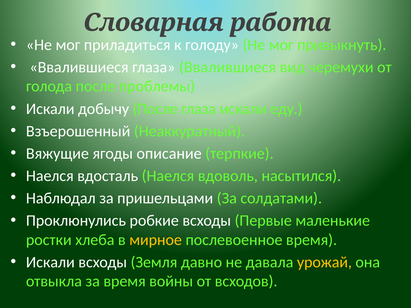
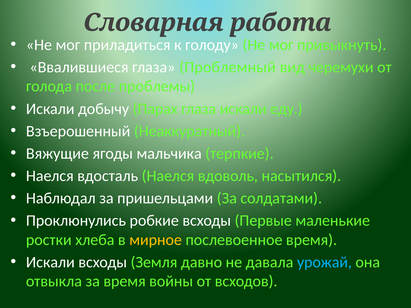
глаза Ввалившиеся: Ввалившиеся -> Проблемный (228, 67)
добычу После: После -> Парах (155, 109)
описание: описание -> мальчика (169, 154)
урожай colour: yellow -> light blue (324, 262)
